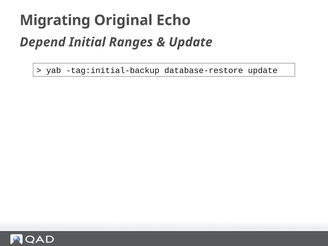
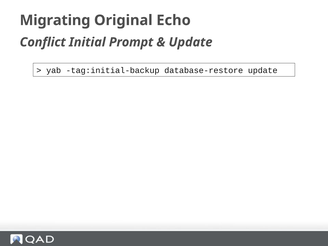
Depend: Depend -> Conflict (43, 42)
Ranges: Ranges -> Prompt (131, 42)
